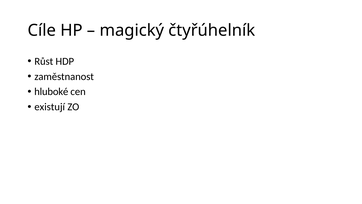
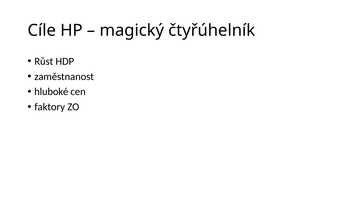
existují: existují -> faktory (50, 107)
